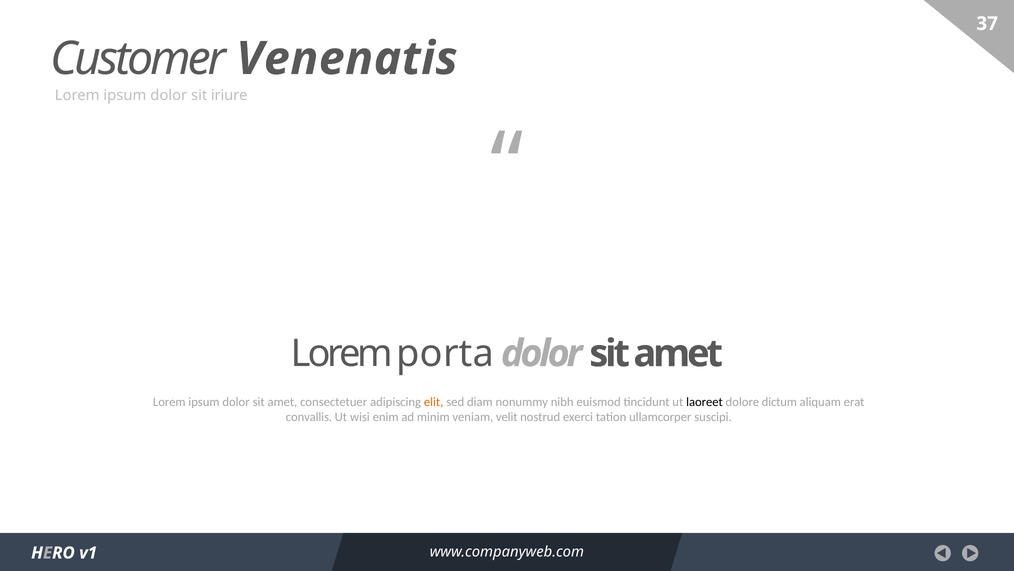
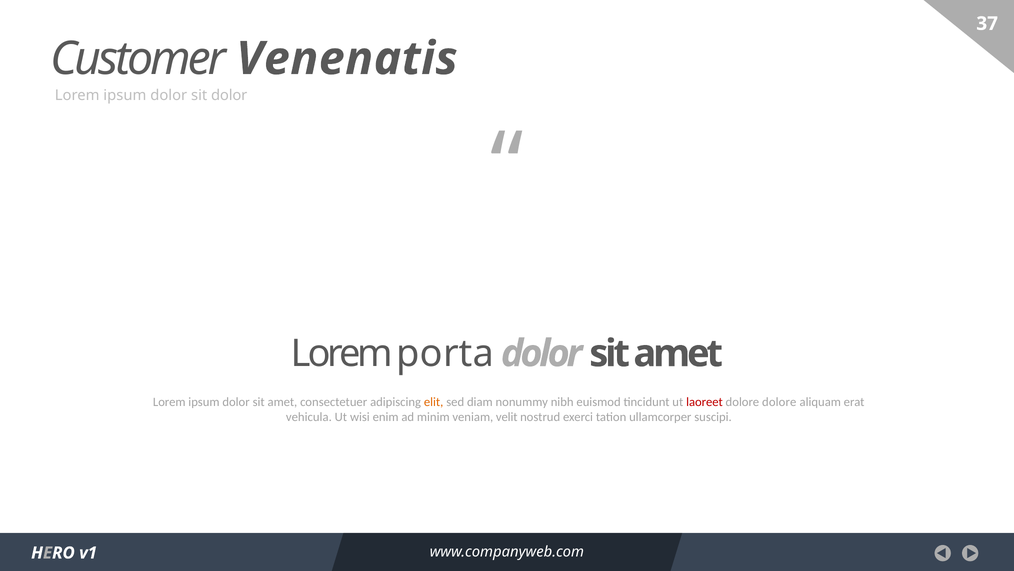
sit iriure: iriure -> dolor (229, 95)
laoreet colour: black -> red (704, 401)
dolore dictum: dictum -> dolore (779, 401)
convallis: convallis -> vehicula (309, 417)
